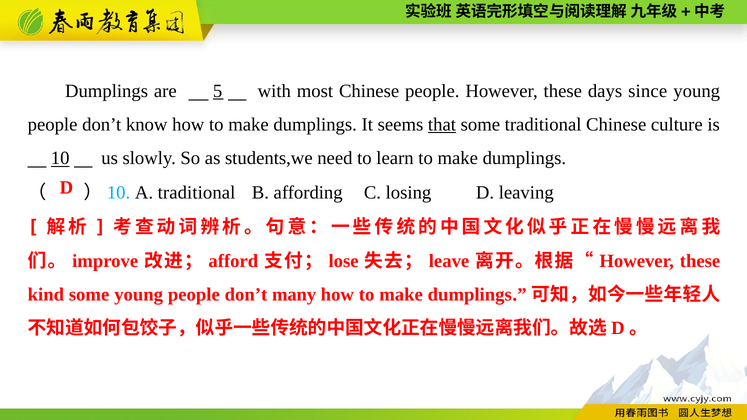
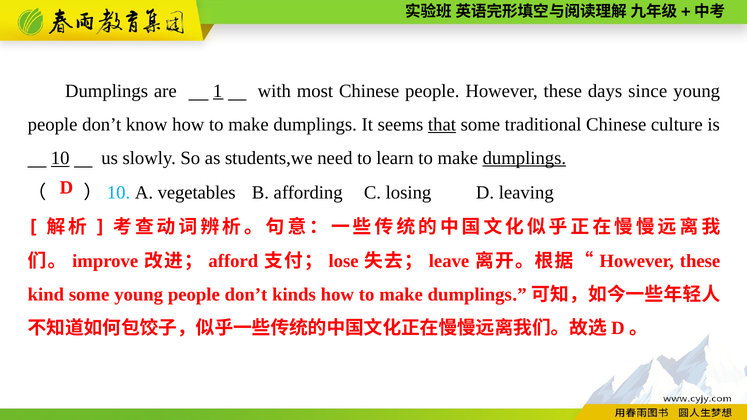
5: 5 -> 1 (218, 91)
dumplings underline: none -> present (524, 158)
A traditional: traditional -> vegetables (197, 193)
many: many -> kinds (294, 295)
